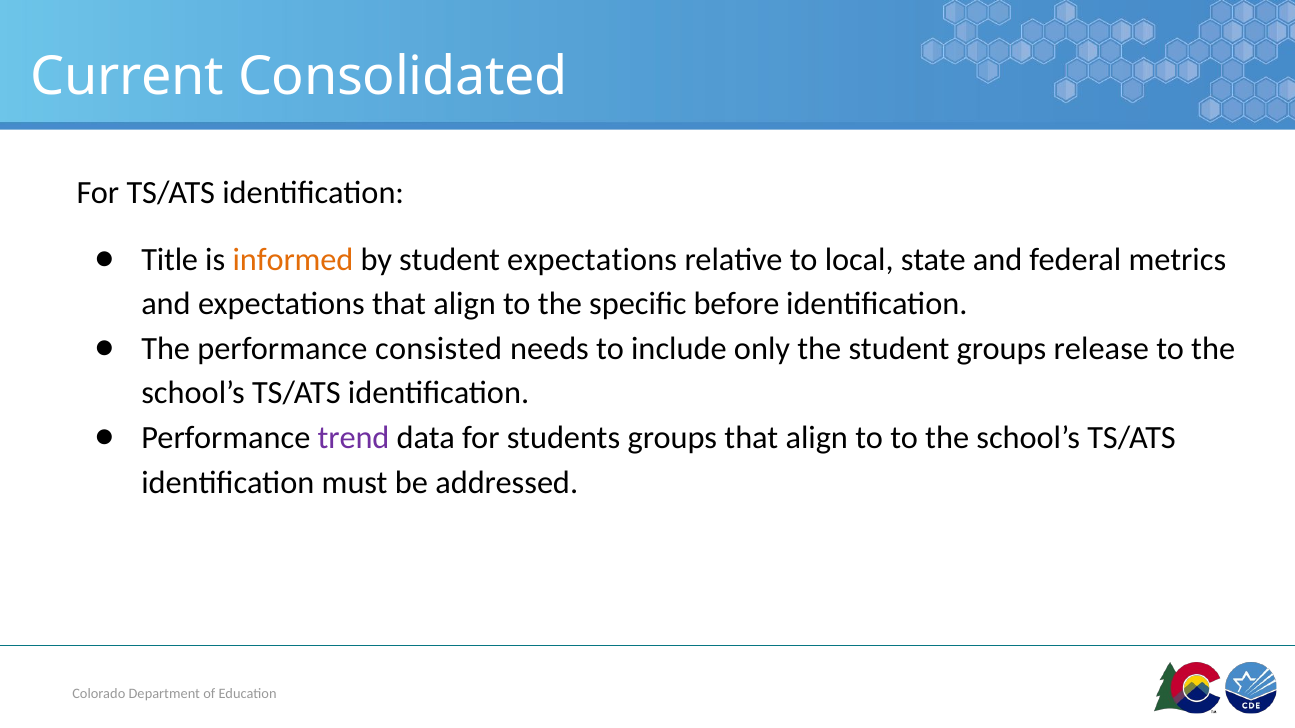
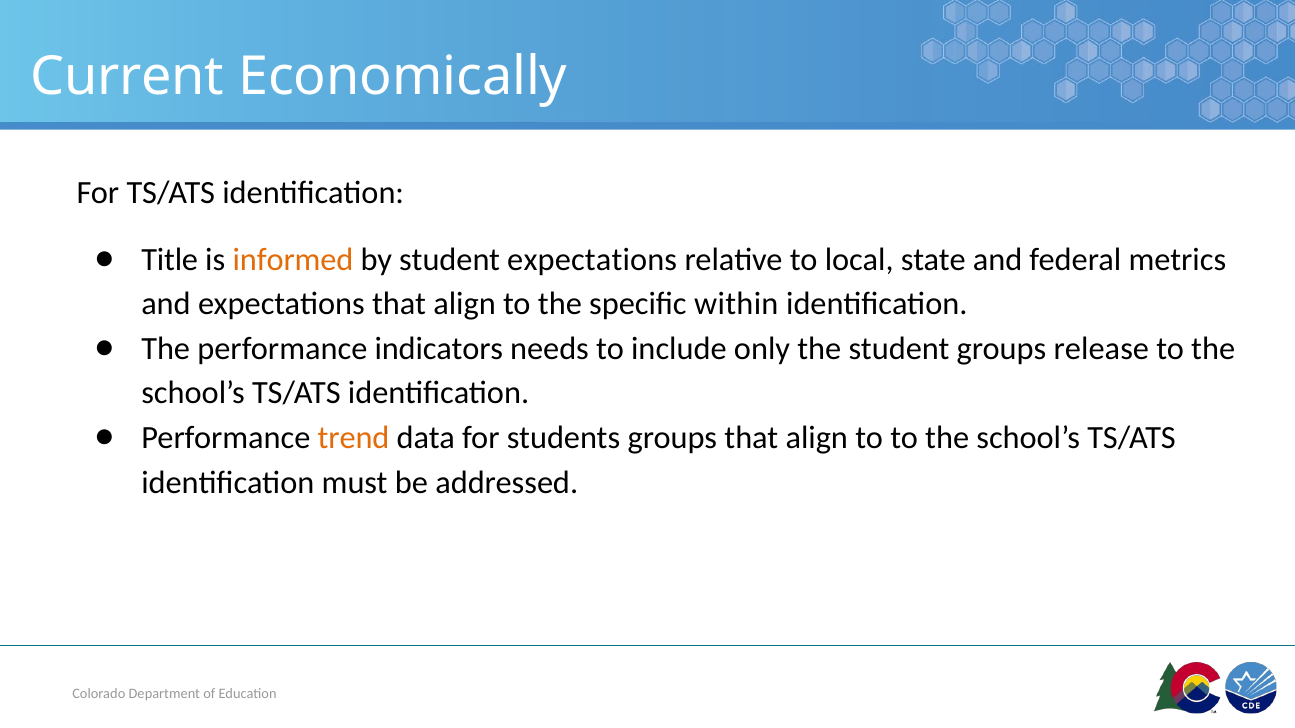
Consolidated: Consolidated -> Economically (403, 77)
before: before -> within (736, 304)
consisted: consisted -> indicators (439, 349)
trend colour: purple -> orange (354, 438)
